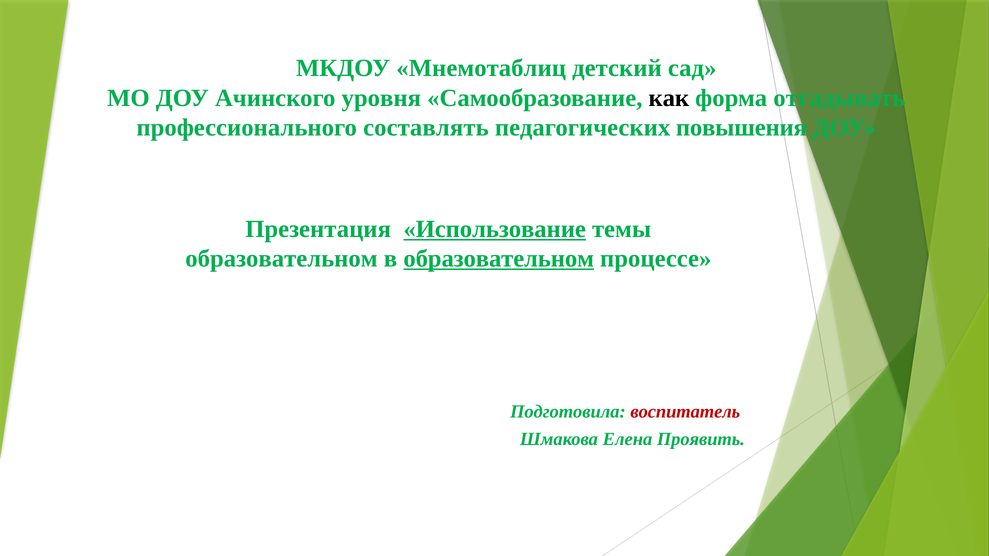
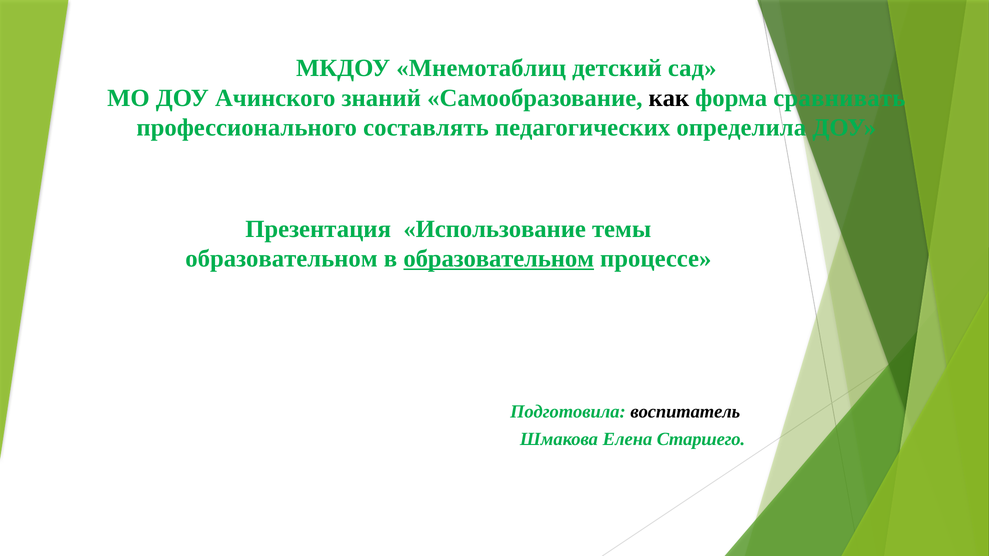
уровня: уровня -> знаний (381, 98)
отгадывать: отгадывать -> сравнивать (839, 98)
повышения: повышения -> определила (741, 128)
Использование underline: present -> none (495, 229)
воспитатель colour: red -> black (685, 412)
Проявить: Проявить -> Старшего (701, 439)
